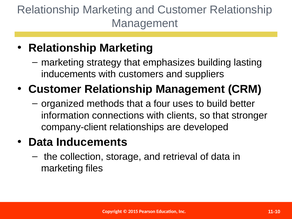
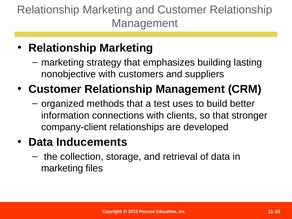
inducements: inducements -> nonobjective (69, 74)
four: four -> test (162, 104)
